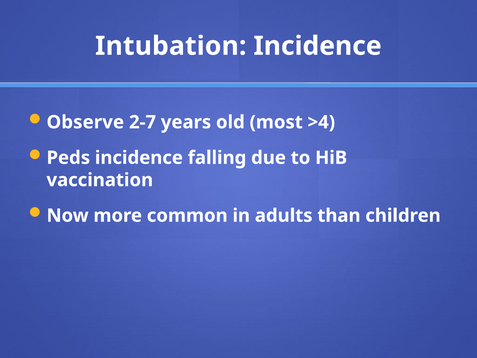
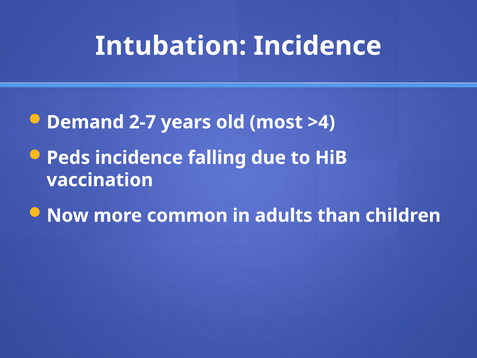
Observe: Observe -> Demand (85, 122)
